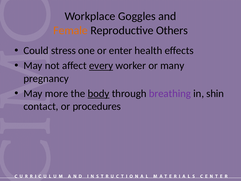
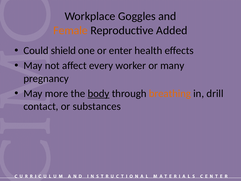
Others: Others -> Added (172, 30)
stress: stress -> shield (63, 51)
every underline: present -> none (101, 66)
breathing colour: purple -> orange (170, 93)
shin: shin -> drill (215, 93)
procedures: procedures -> substances (97, 106)
